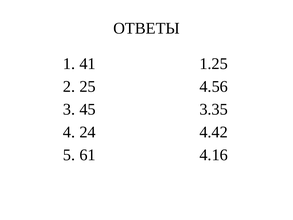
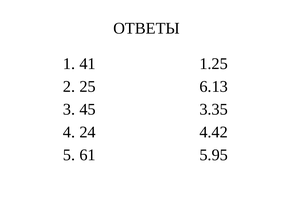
4.56: 4.56 -> 6.13 (214, 86)
4.16: 4.16 -> 5.95 (214, 155)
